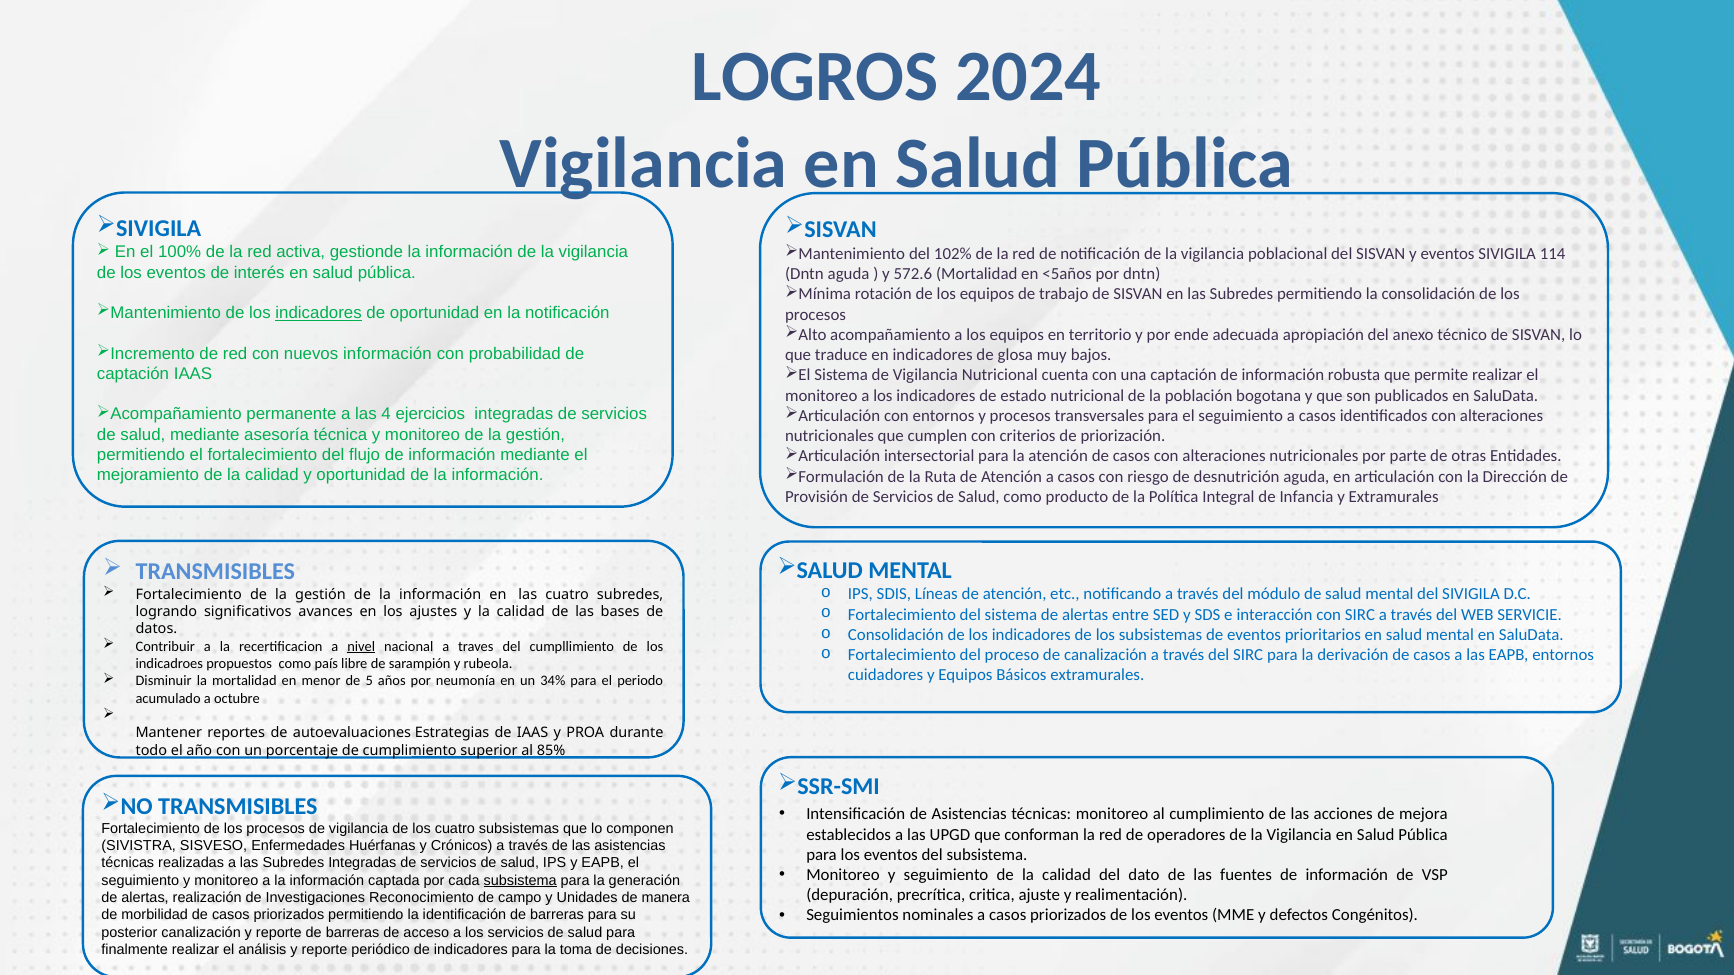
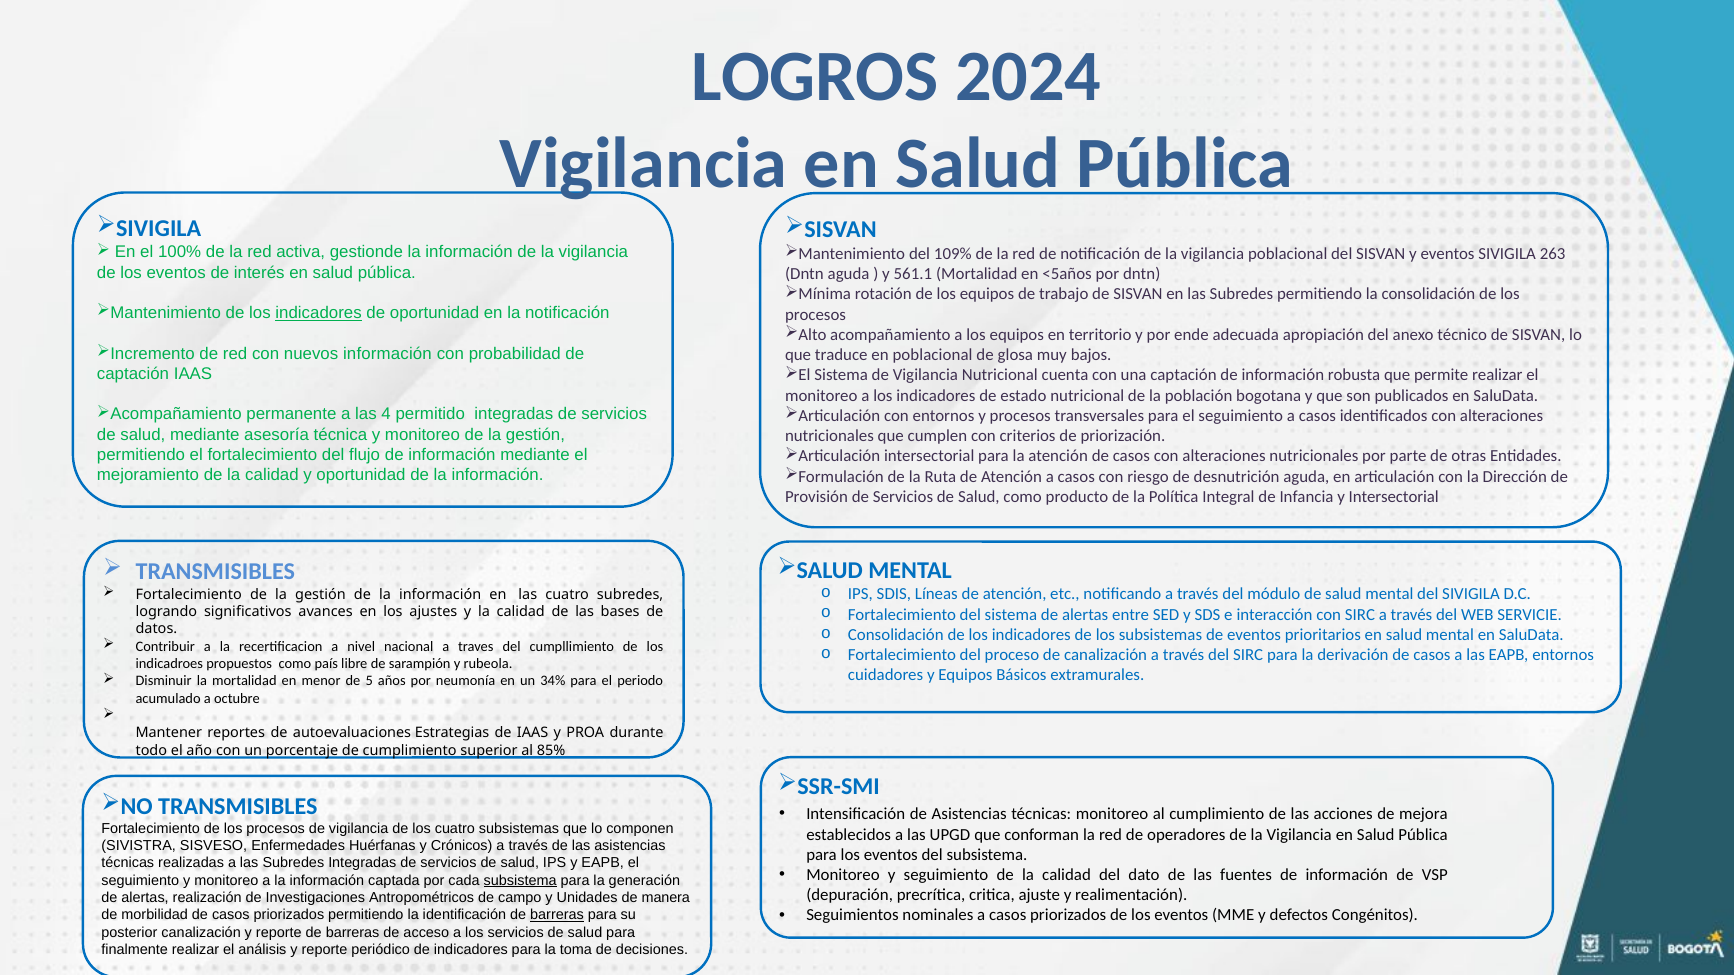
102%: 102% -> 109% (953, 254)
114: 114 -> 263 (1553, 254)
572.6: 572.6 -> 561.1 (913, 274)
en indicadores: indicadores -> poblacional (933, 355)
ejercicios: ejercicios -> permitido (430, 414)
y Extramurales: Extramurales -> Intersectorial (1394, 497)
nivel underline: present -> none (361, 647)
Reconocimiento: Reconocimiento -> Antropométricos (422, 898)
barreras underline: none -> present (557, 916)
